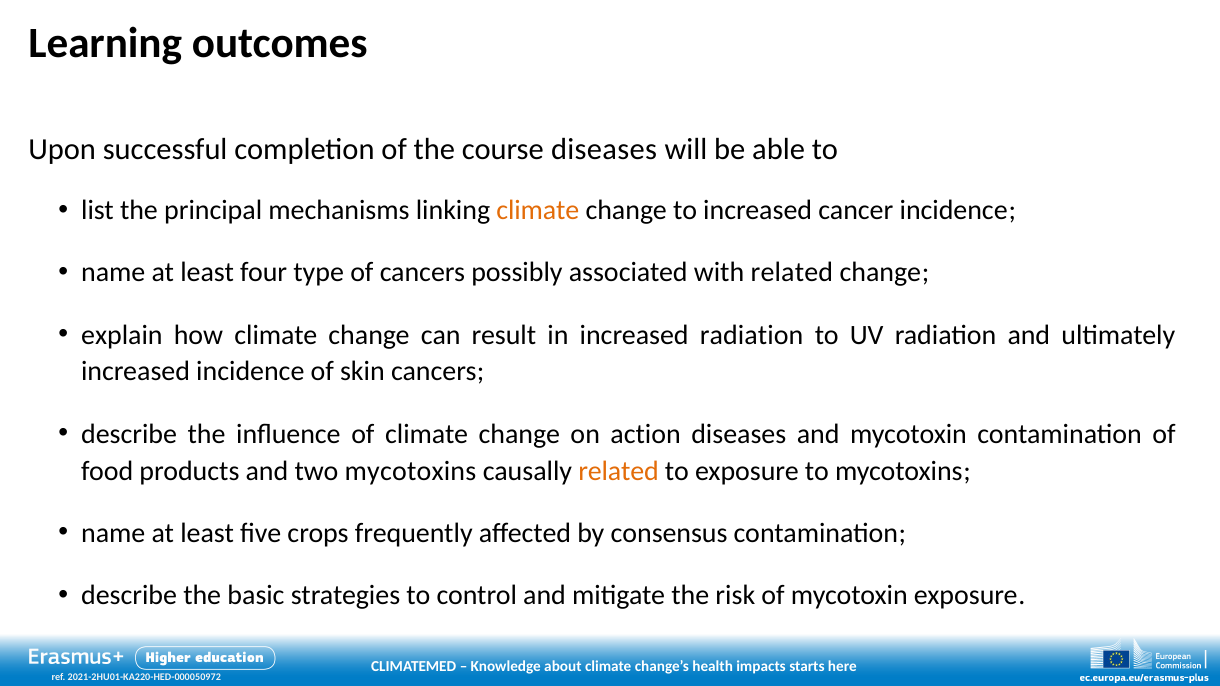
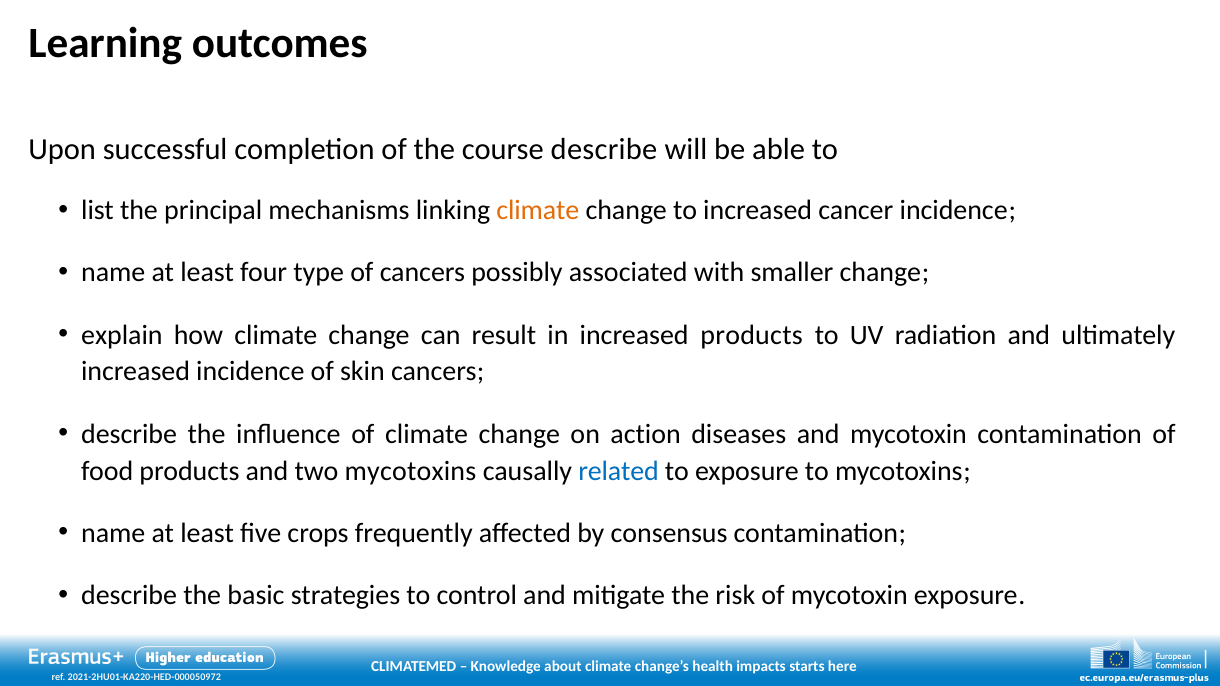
course diseases: diseases -> describe (604, 149)
with related: related -> smaller (792, 273)
increased radiation: radiation -> products (752, 335)
related colour: orange -> blue (619, 471)
